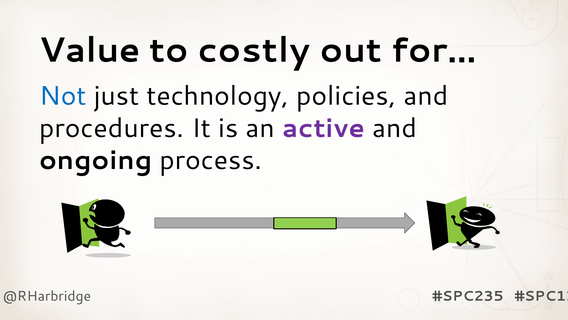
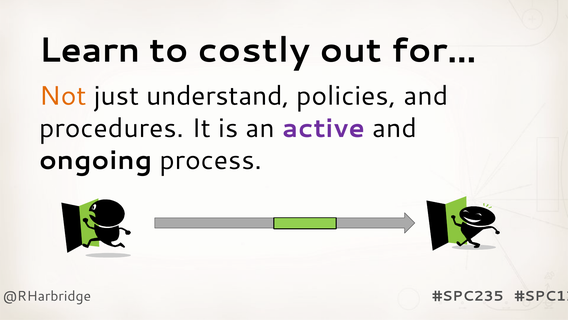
Value: Value -> Learn (90, 50)
Not colour: blue -> orange (63, 96)
technology: technology -> understand (218, 96)
